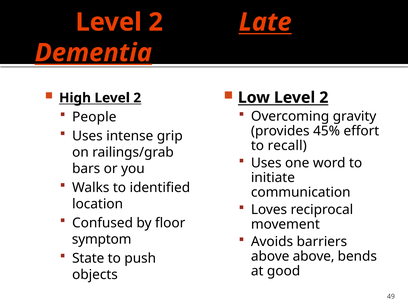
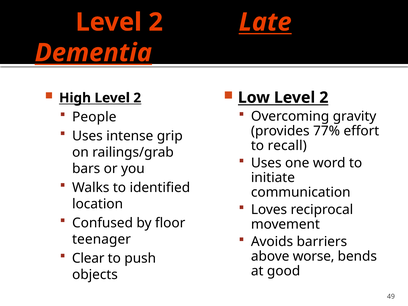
45%: 45% -> 77% (327, 131)
symptom: symptom -> teenager (102, 239)
State: State -> Clear (88, 258)
above above: above -> worse (314, 256)
